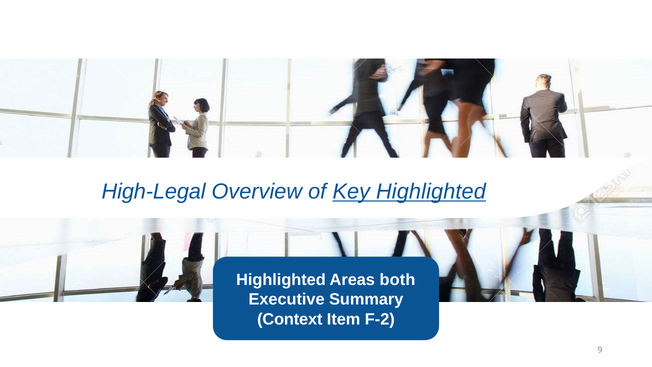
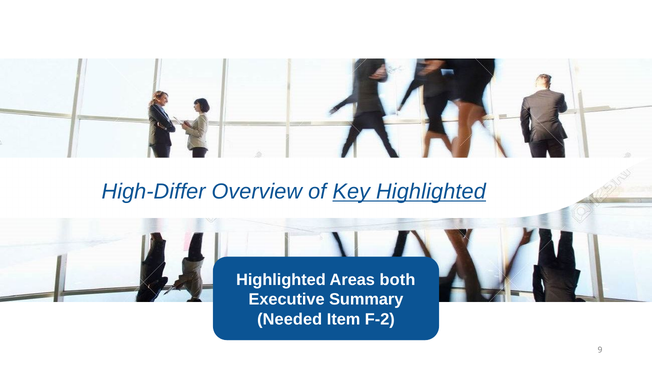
High-Legal: High-Legal -> High-Differ (154, 191)
Context: Context -> Needed (290, 319)
